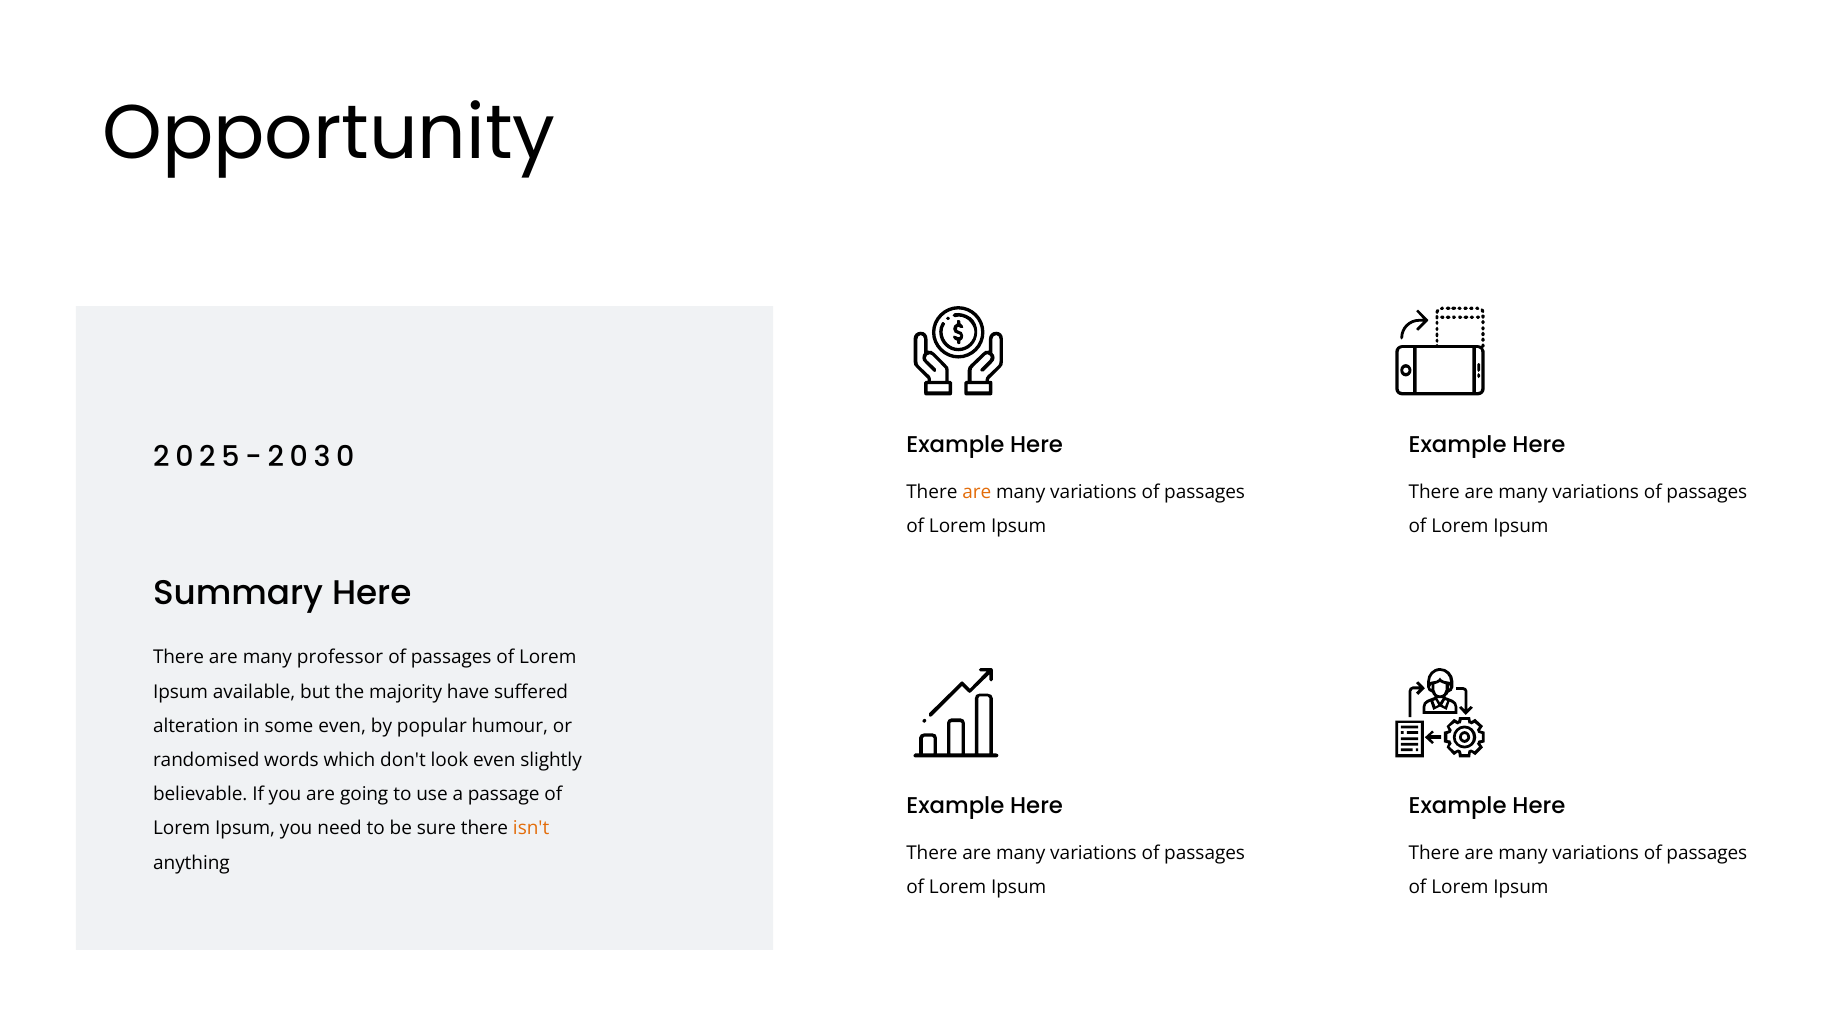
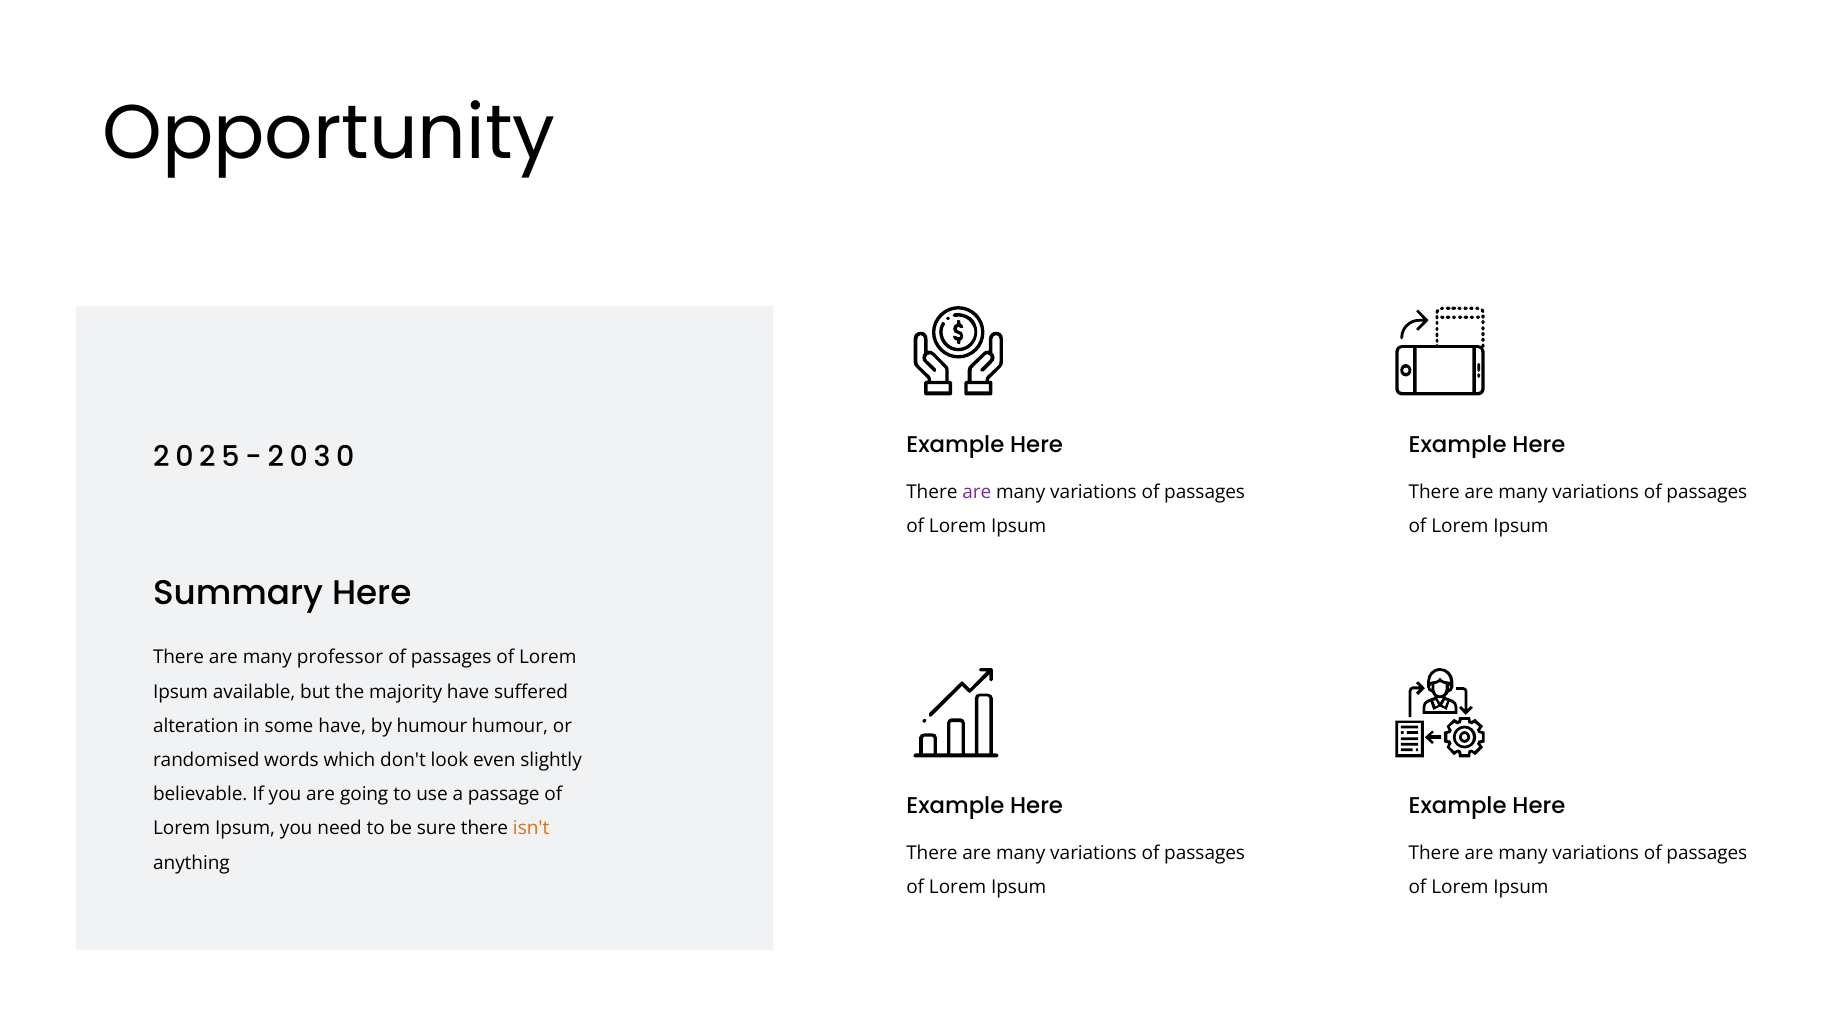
are colour: orange -> purple (977, 492)
some even: even -> have (342, 726)
by popular: popular -> humour (432, 726)
